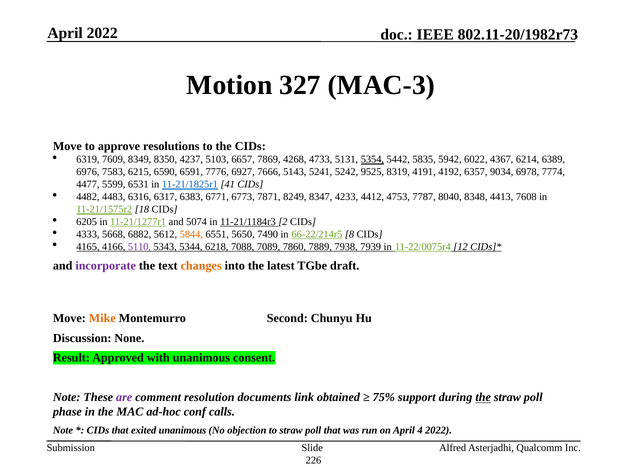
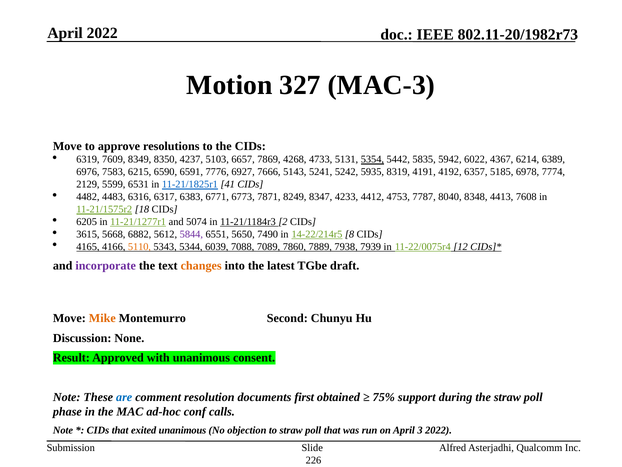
9525: 9525 -> 5935 (372, 172)
9034: 9034 -> 5185 (502, 172)
4477: 4477 -> 2129 (88, 184)
4333: 4333 -> 3615 (88, 234)
5844 colour: orange -> purple (191, 234)
66-22/214r5: 66-22/214r5 -> 14-22/214r5 (317, 234)
5110 colour: purple -> orange (139, 246)
6218: 6218 -> 6039 (217, 246)
are colour: purple -> blue (124, 397)
link: link -> first (304, 397)
the underline: present -> none (483, 397)
4: 4 -> 3 (420, 430)
